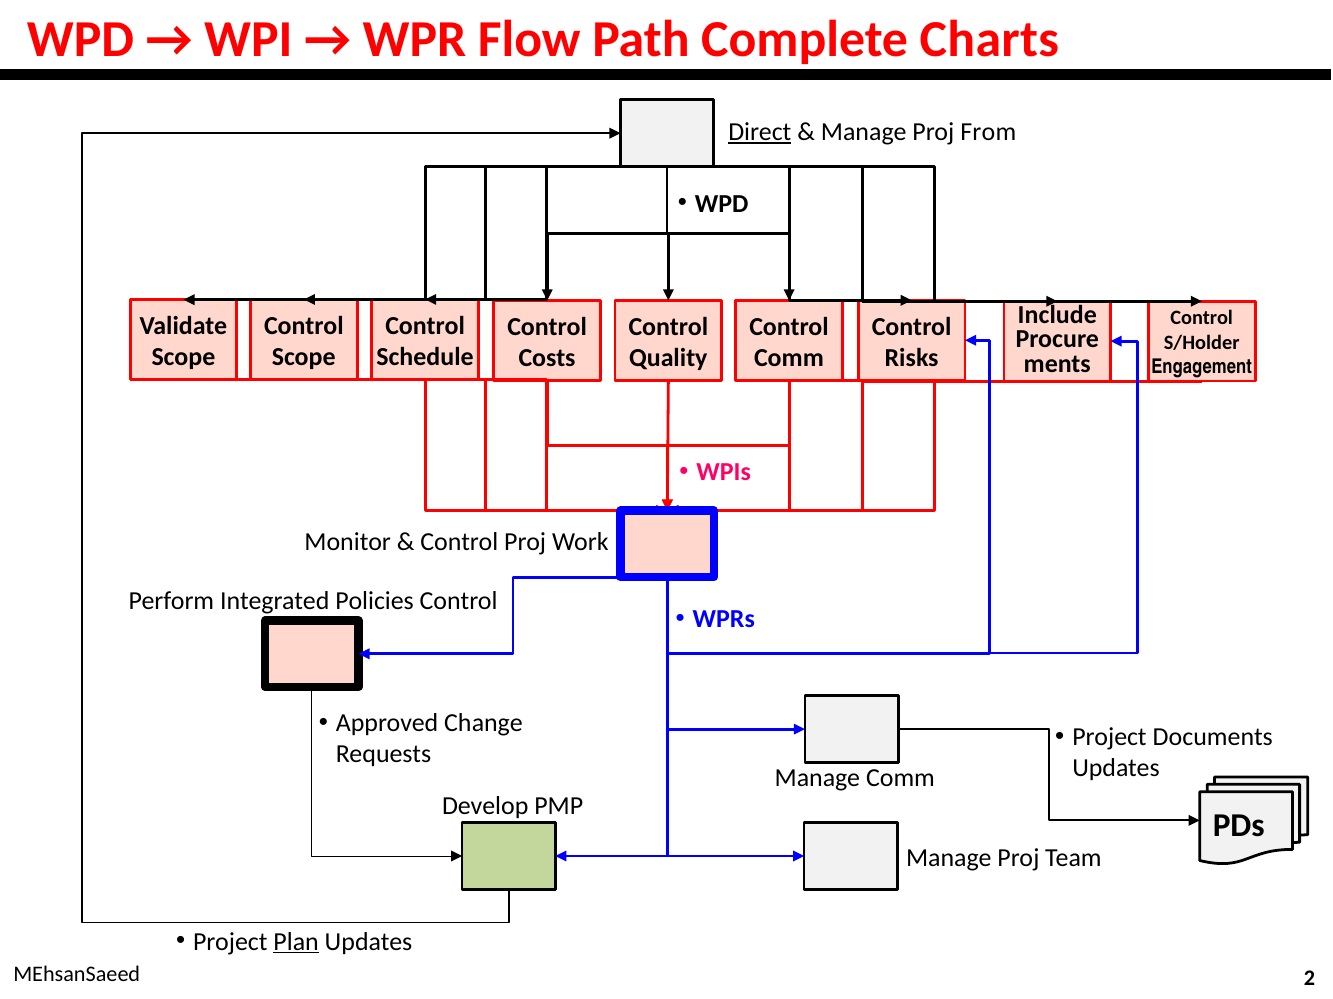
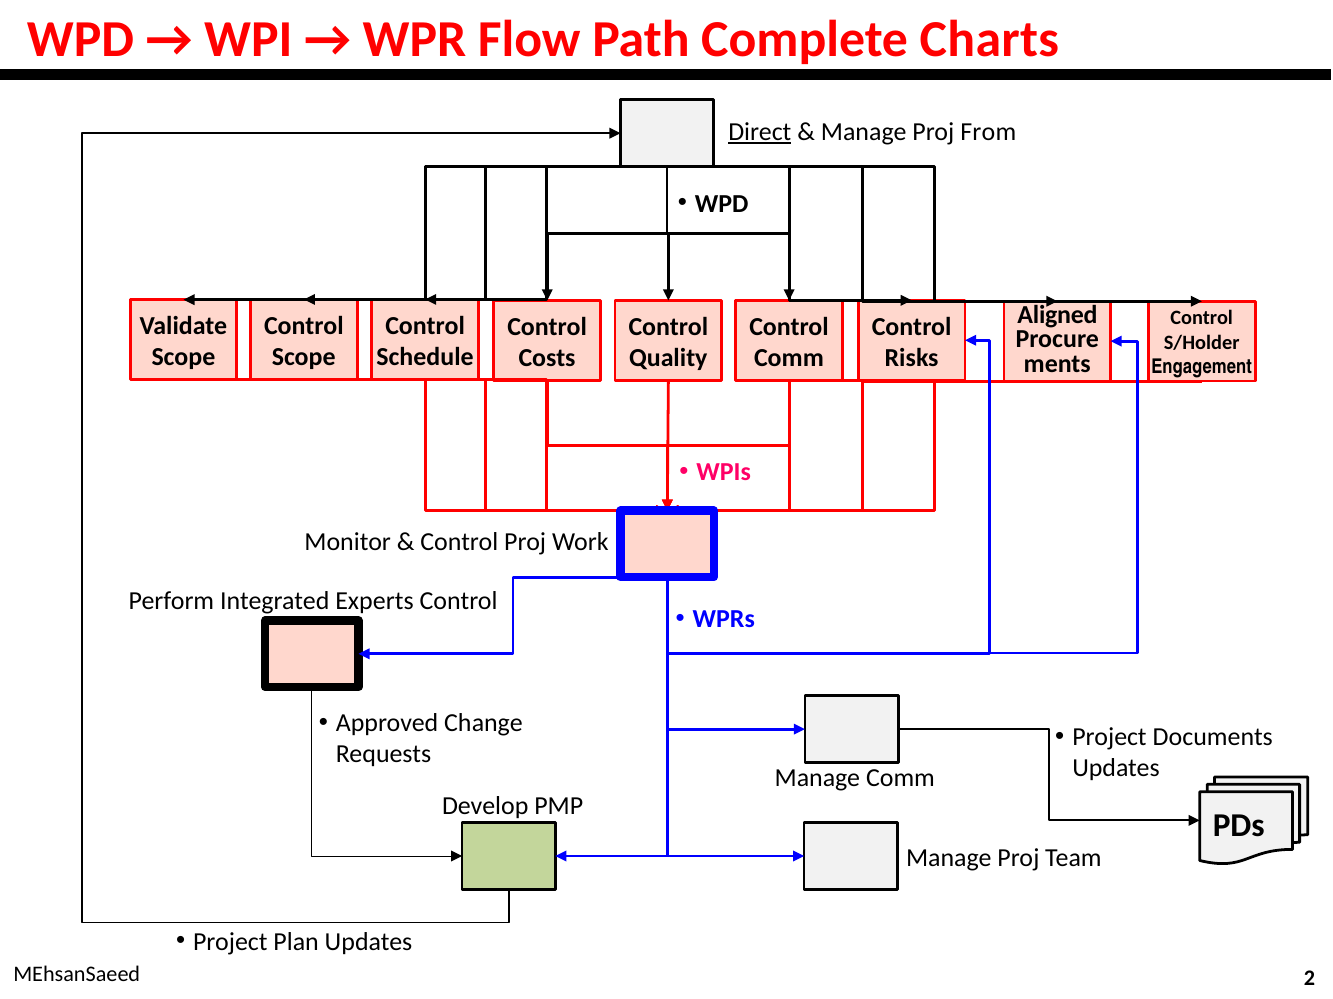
Include: Include -> Aligned (1057, 316)
Policies: Policies -> Experts (374, 602)
Plan underline: present -> none (296, 942)
